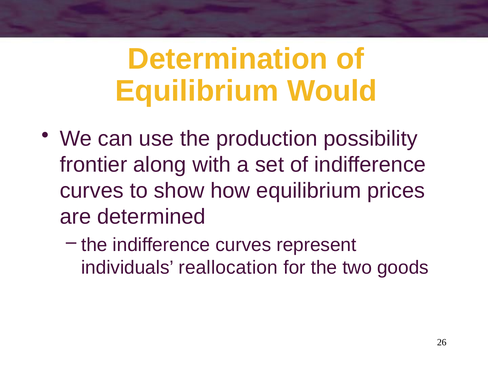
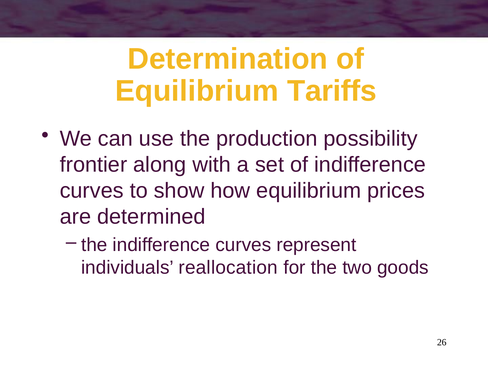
Would: Would -> Tariffs (332, 91)
